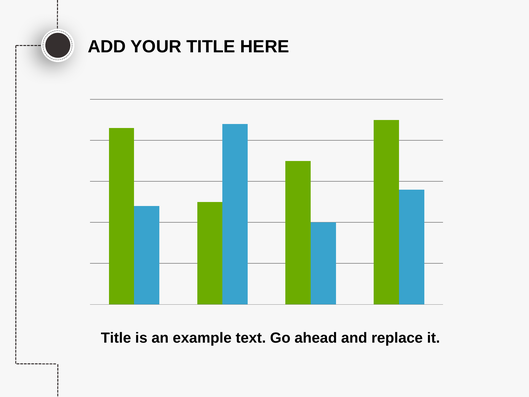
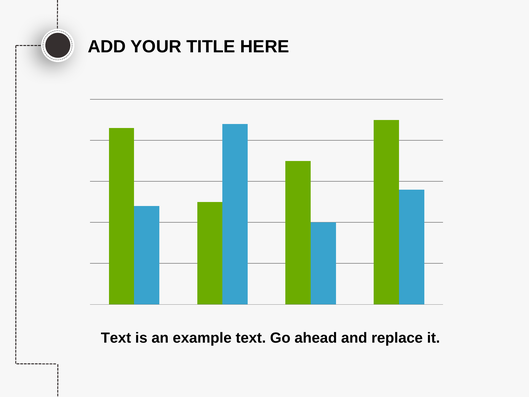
Title: Title -> Text (116, 338)
